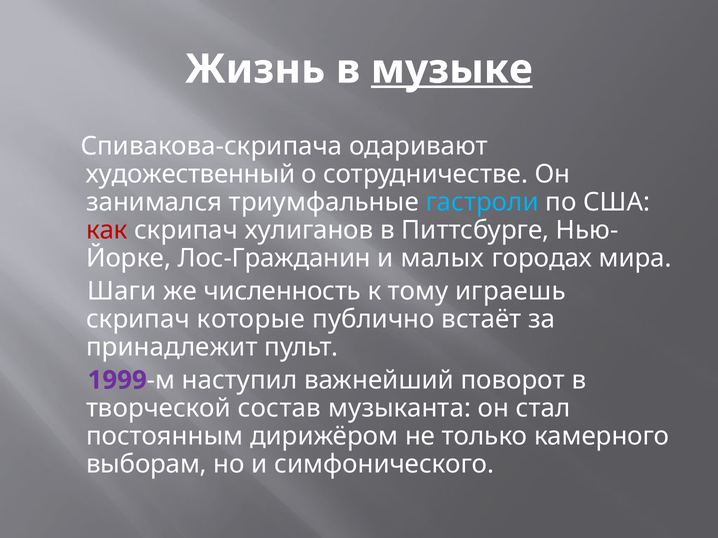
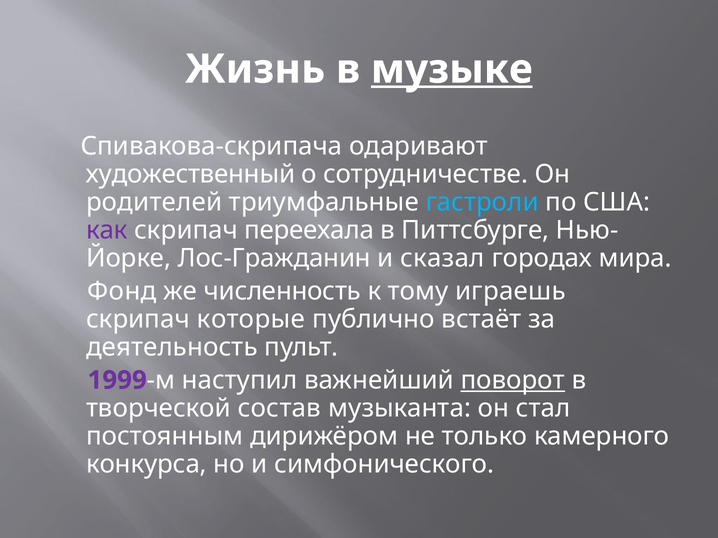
занимался: занимался -> родителей (154, 203)
как colour: red -> purple (107, 231)
хулиганов: хулиганов -> переехала (309, 231)
малых: малых -> сказал (442, 258)
Шаги: Шаги -> Фонд (122, 292)
принадлежит: принадлежит -> деятельность (172, 347)
поворот underline: none -> present (513, 380)
выборам: выборам -> конкурса (146, 464)
